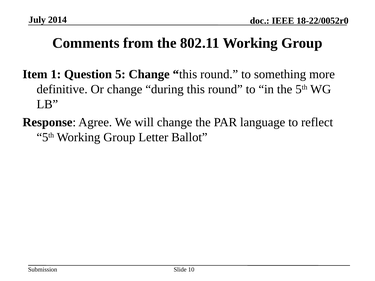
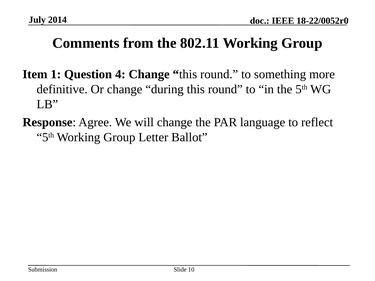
5: 5 -> 4 (120, 74)
